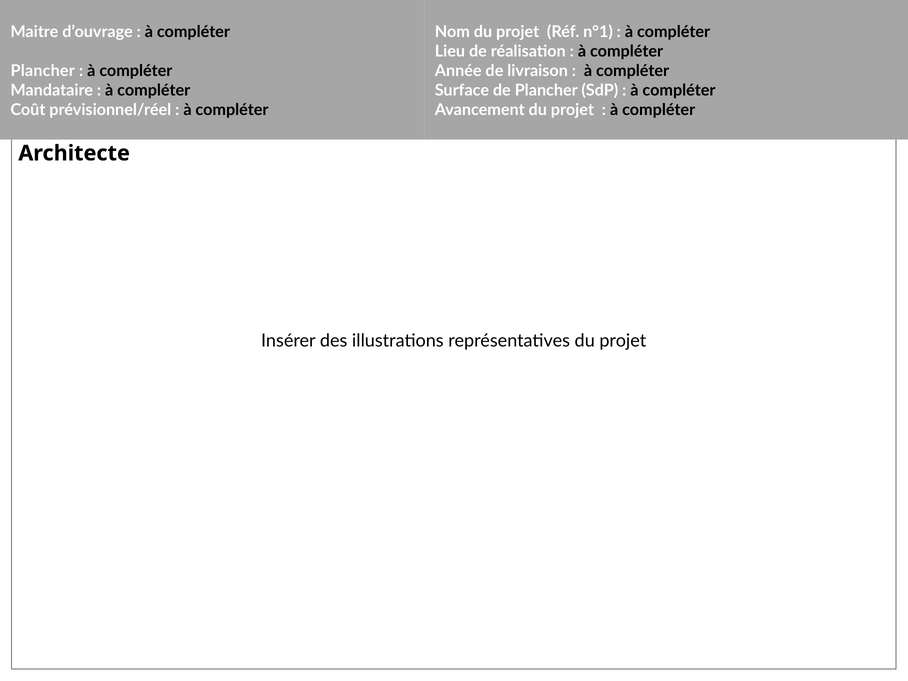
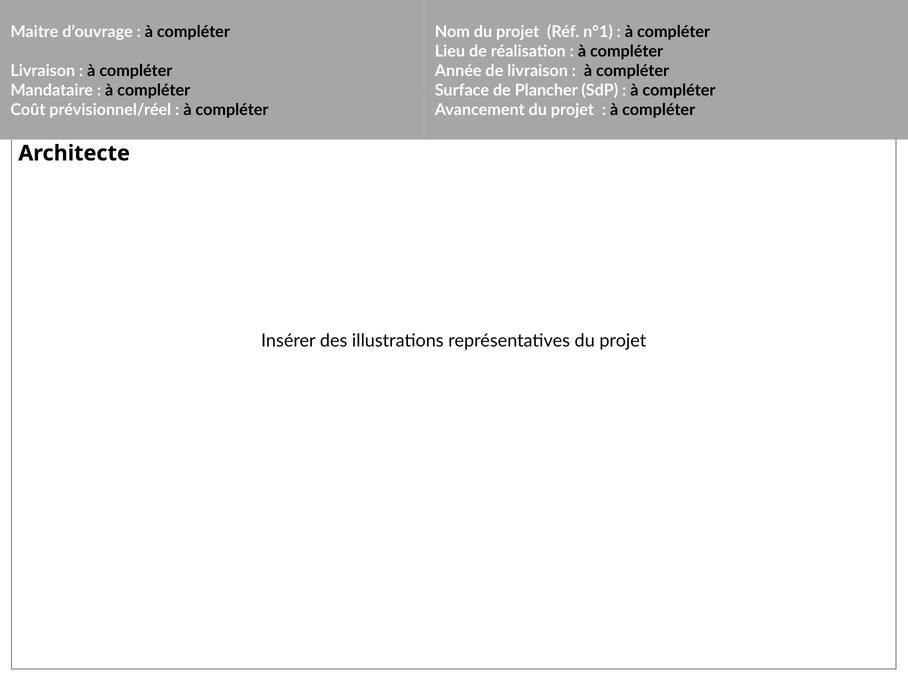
Plancher: Plancher -> Livraison (43, 71)
